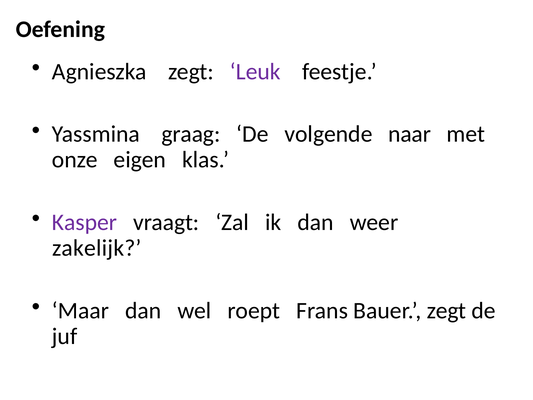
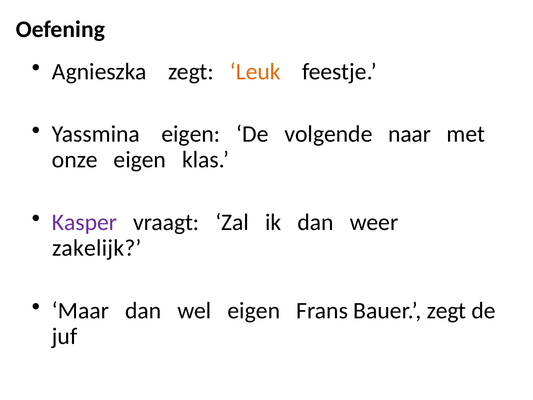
Leuk colour: purple -> orange (255, 72)
Yassmina graag: graag -> eigen (191, 134)
wel roept: roept -> eigen (254, 310)
